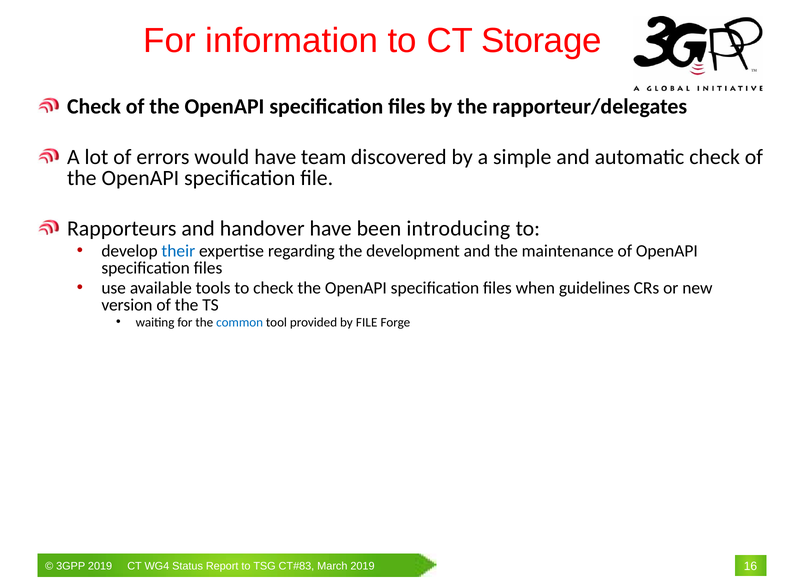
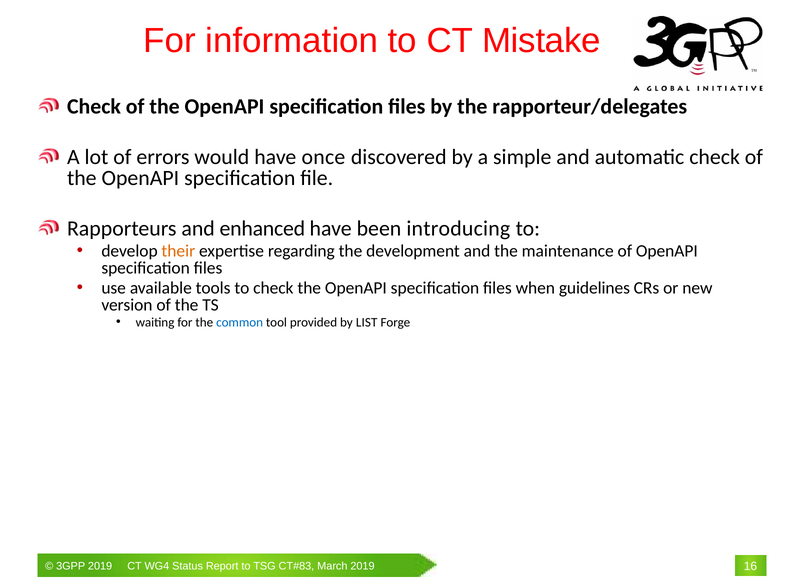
Storage: Storage -> Mistake (541, 41)
team: team -> once (323, 157)
handover: handover -> enhanced (262, 229)
their colour: blue -> orange (178, 252)
by FILE: FILE -> LIST (367, 323)
